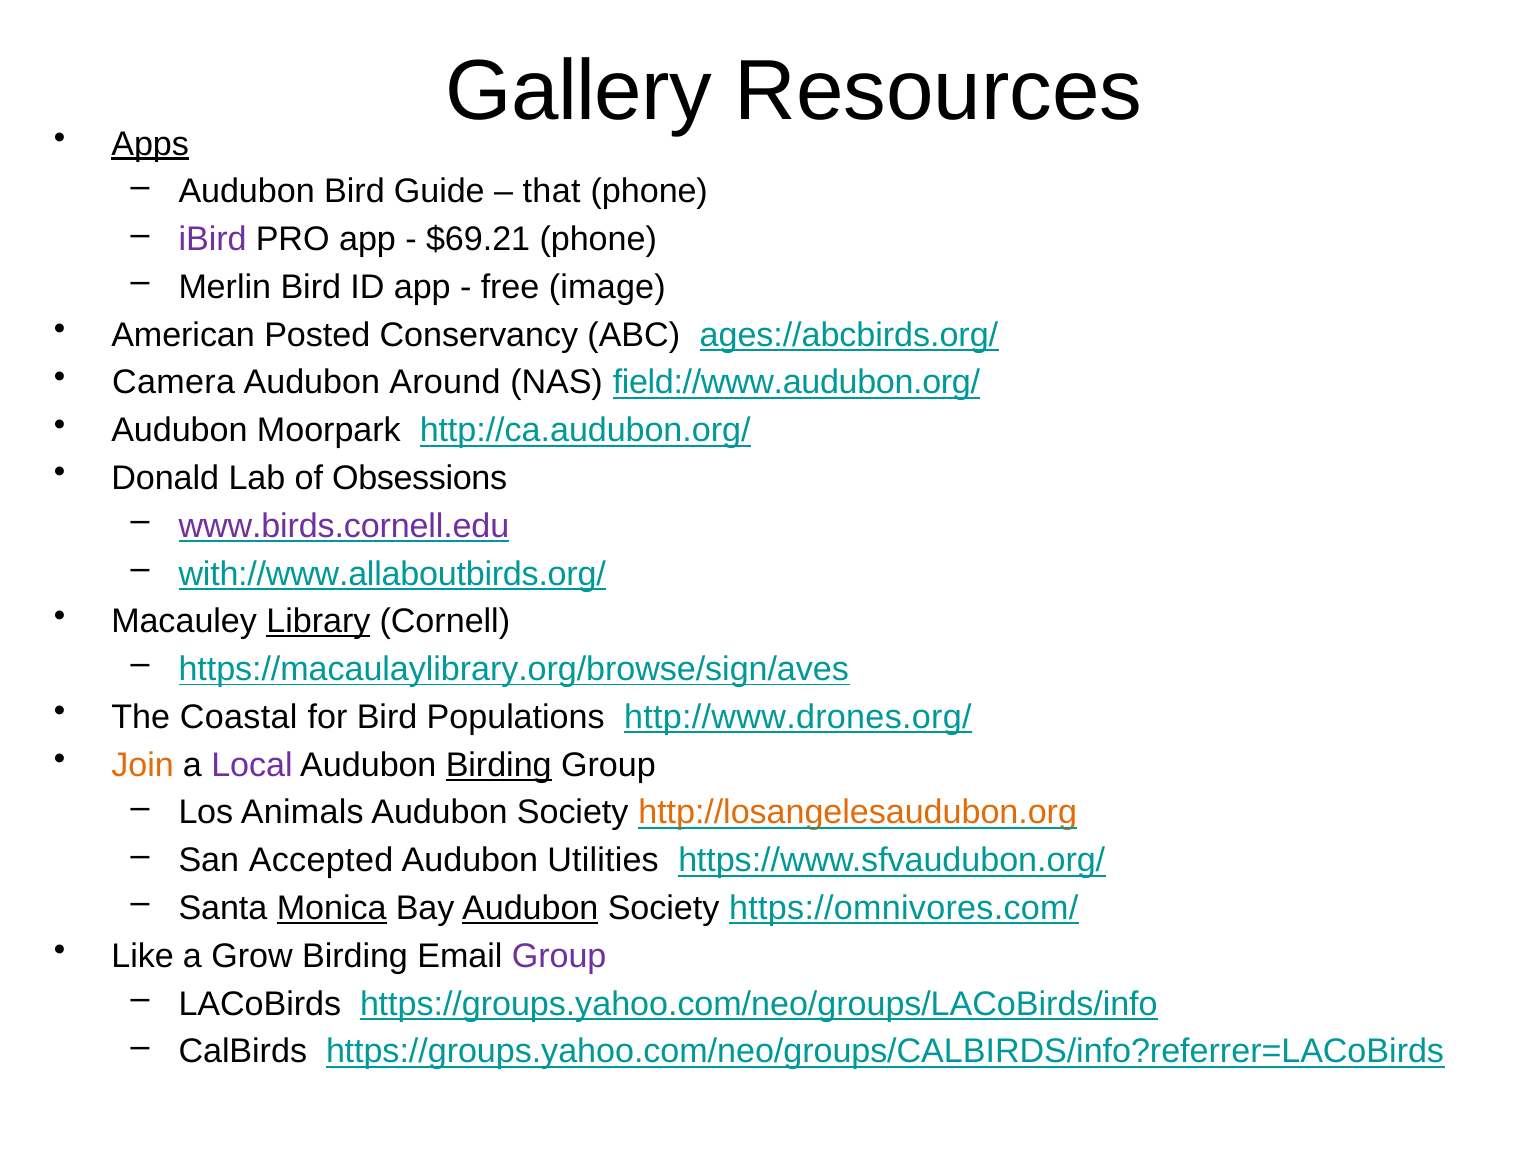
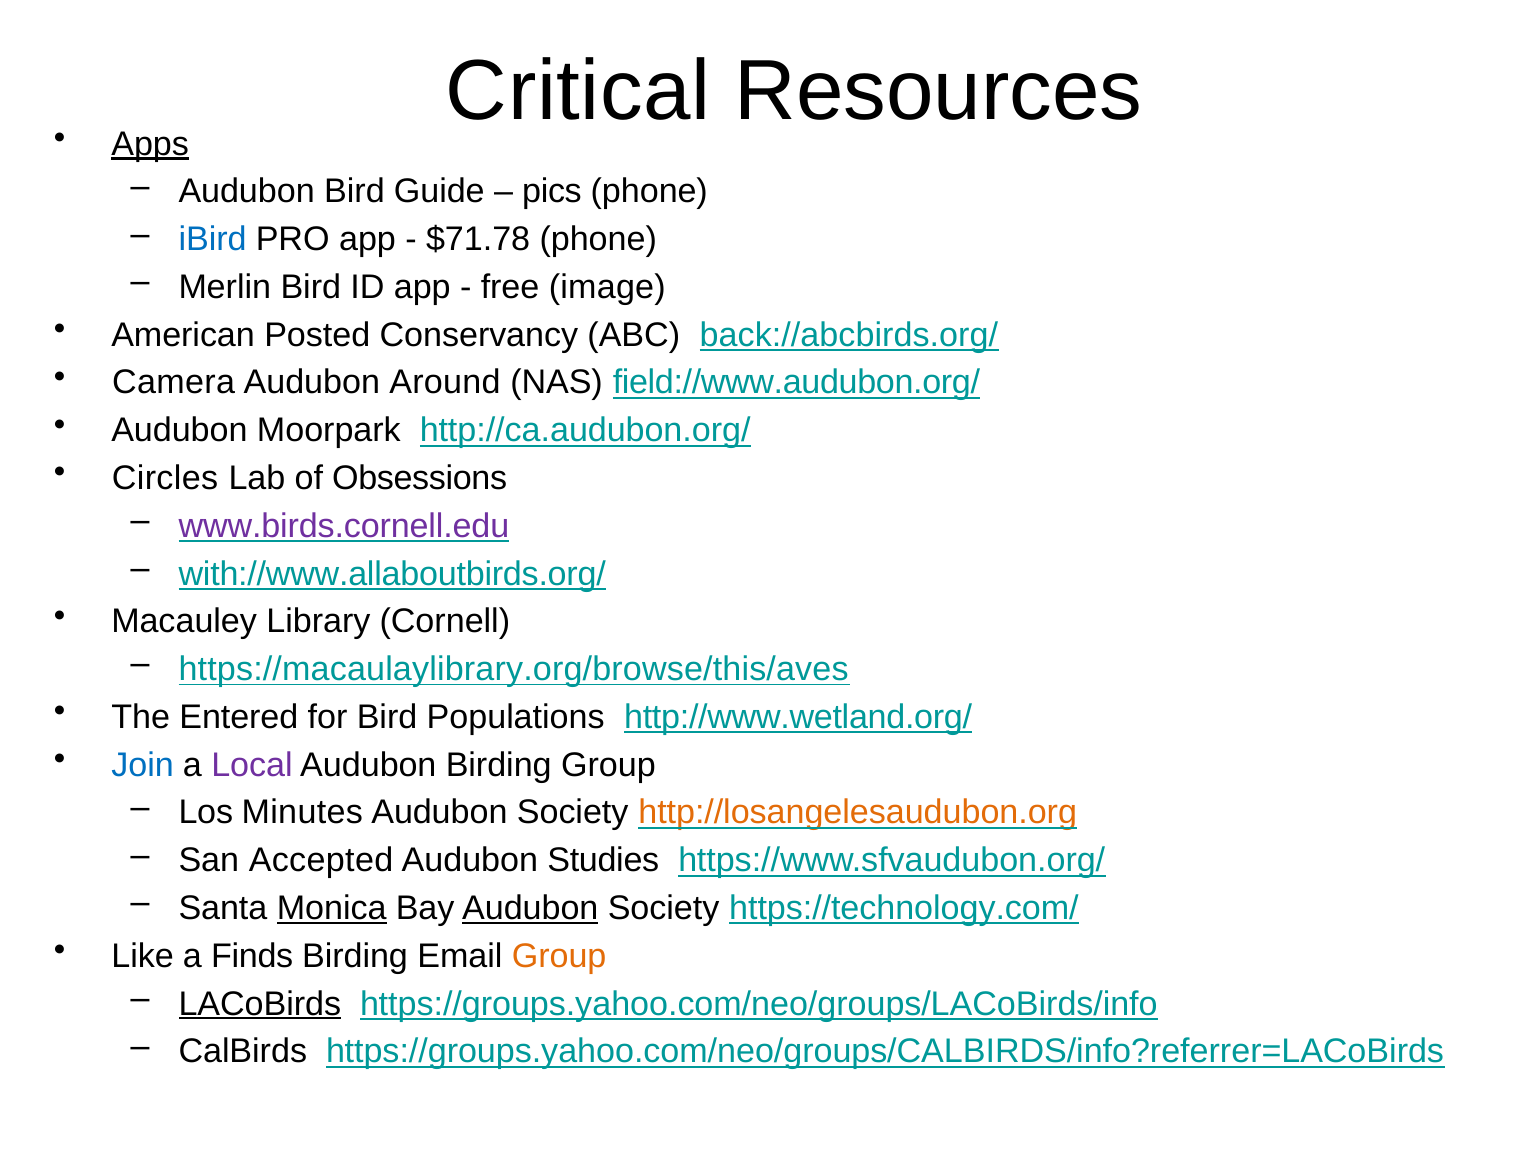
Gallery: Gallery -> Critical (578, 92)
that: that -> pics (552, 192)
iBird colour: purple -> blue (213, 239)
$69.21: $69.21 -> $71.78 (478, 239)
ages://abcbirds.org/: ages://abcbirds.org/ -> back://abcbirds.org/ (849, 335)
Donald: Donald -> Circles (165, 478)
Library underline: present -> none (318, 622)
https://macaulaylibrary.org/browse/sign/aves: https://macaulaylibrary.org/browse/sign/aves -> https://macaulaylibrary.org/browse/this/aves (514, 669)
Coastal: Coastal -> Entered (239, 717)
http://www.drones.org/: http://www.drones.org/ -> http://www.wetland.org/ (798, 717)
Join colour: orange -> blue (143, 765)
Birding underline: present -> none (499, 765)
Animals: Animals -> Minutes (302, 813)
Utilities: Utilities -> Studies (603, 860)
https://omnivores.com/: https://omnivores.com/ -> https://technology.com/ (904, 908)
Grow: Grow -> Finds (252, 956)
Group colour: purple -> orange (559, 956)
LACoBirds underline: none -> present (260, 1004)
